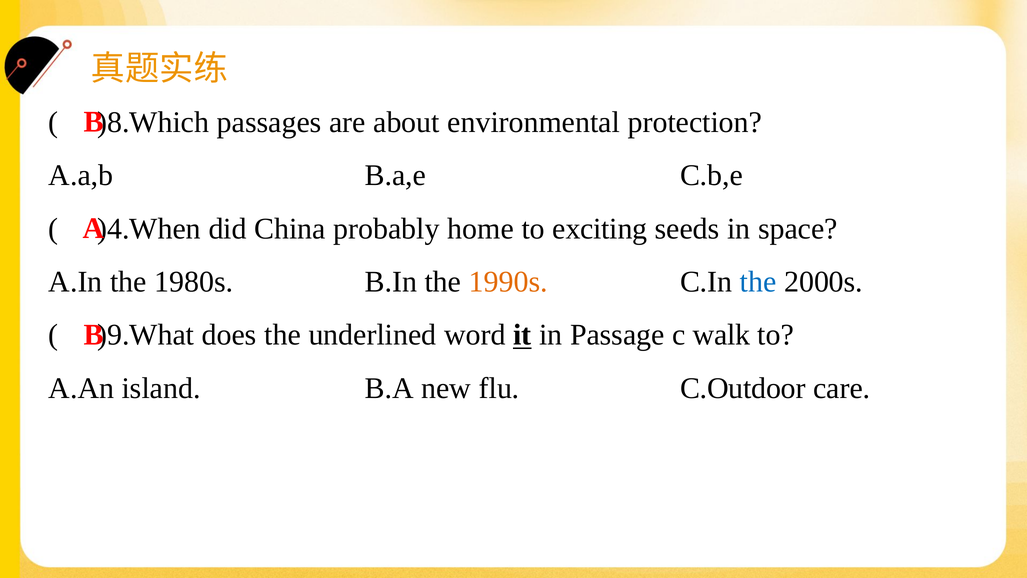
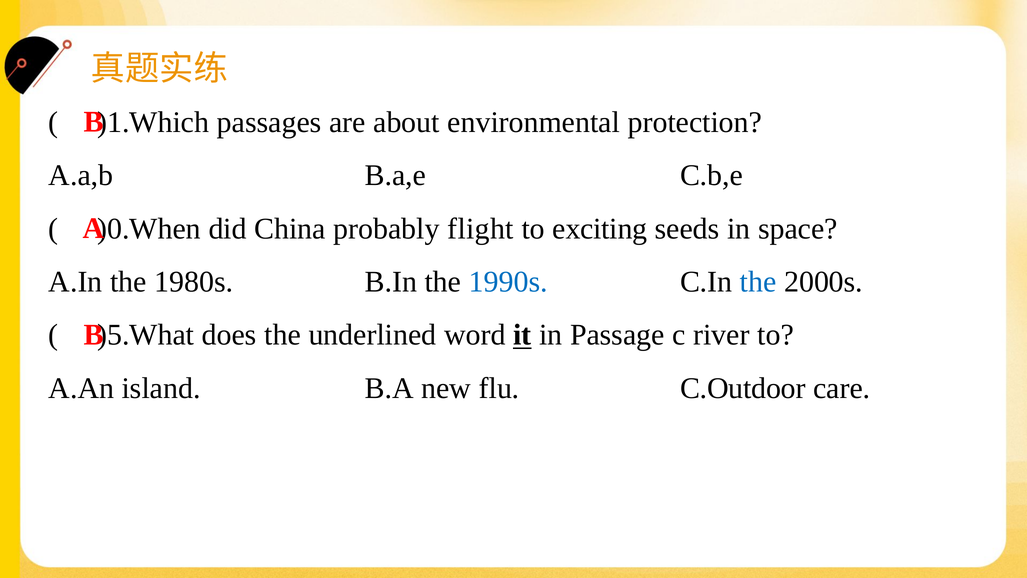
)8.Which: )8.Which -> )1.Which (153, 122)
)4.When: )4.When -> )0.When (149, 229)
home: home -> flight (481, 229)
1990s colour: orange -> blue (508, 282)
)9.What: )9.What -> )5.What (146, 335)
walk: walk -> river (721, 335)
